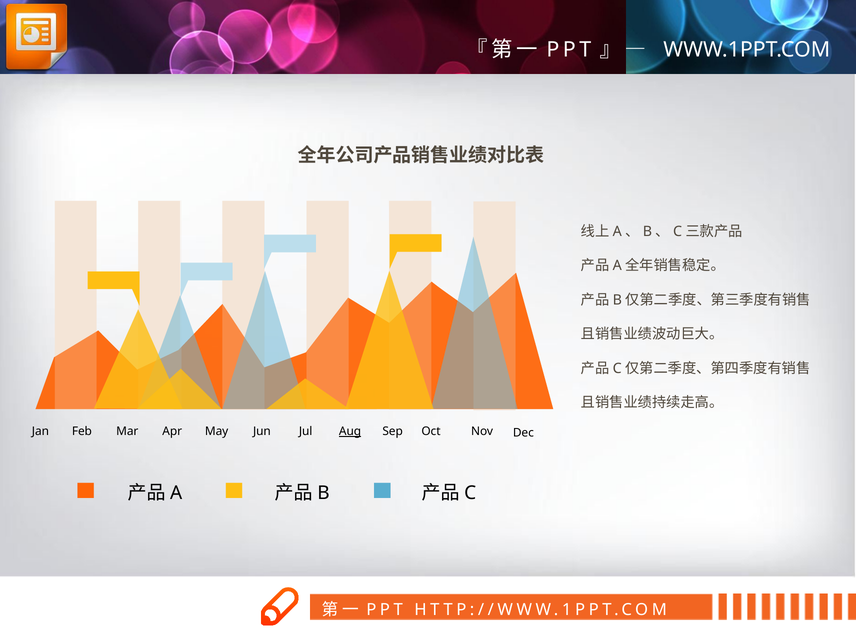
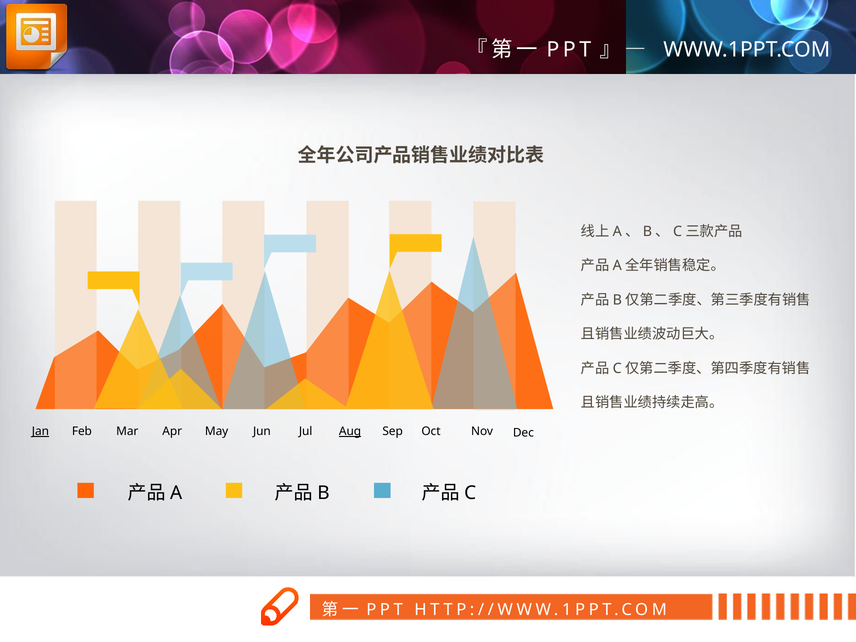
Jan underline: none -> present (40, 431)
